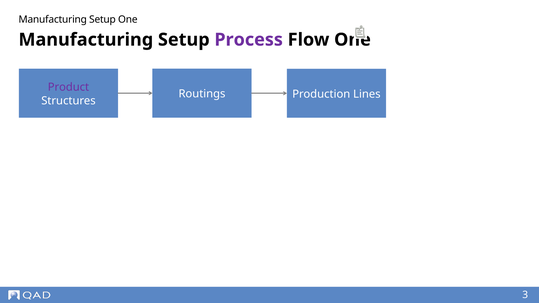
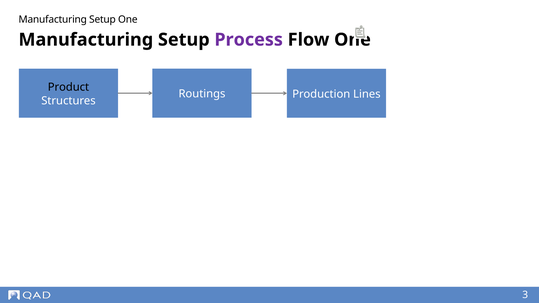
Product colour: purple -> black (68, 87)
